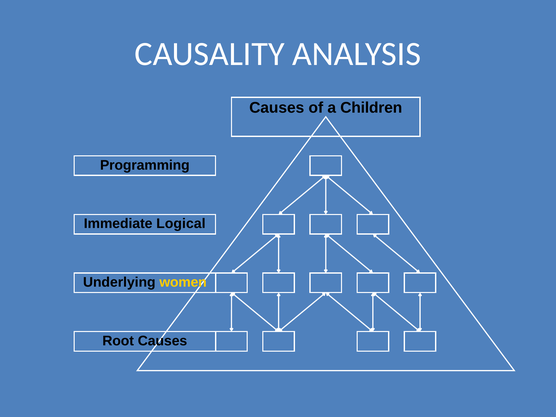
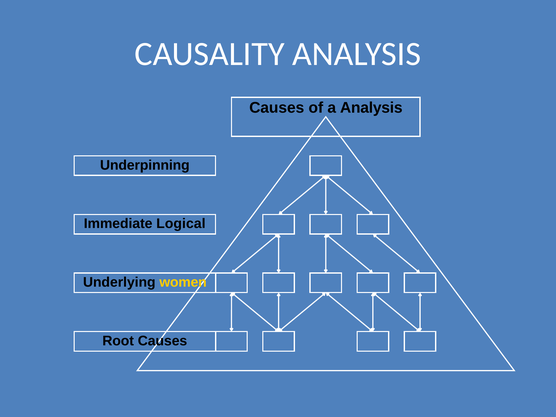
a Children: Children -> Analysis (371, 108)
Programming: Programming -> Underpinning (145, 165)
